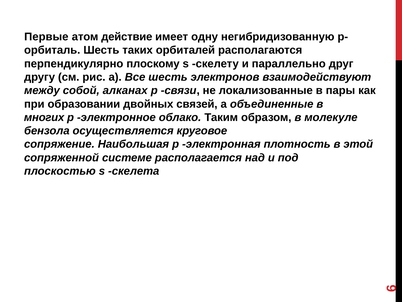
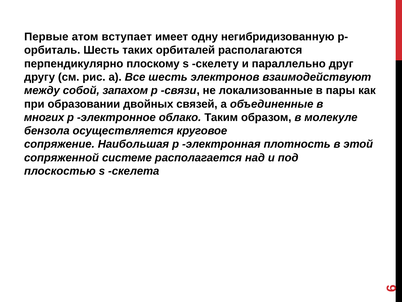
действие: действие -> вступает (127, 37)
алканах: алканах -> запахом (125, 90)
